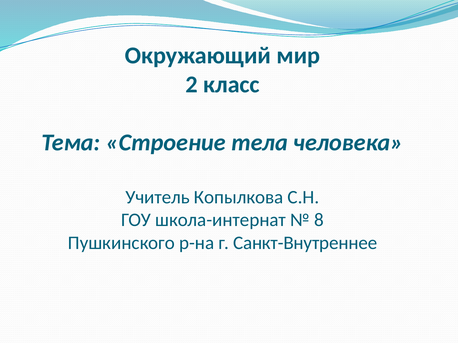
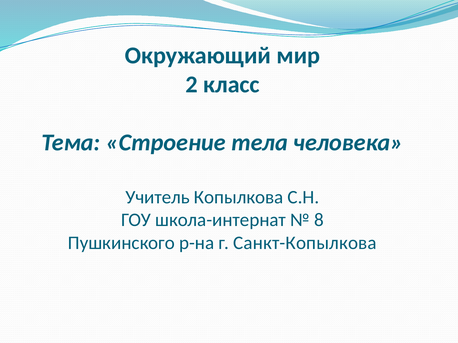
Санкт-Внутреннее: Санкт-Внутреннее -> Санкт-Копылкова (305, 243)
